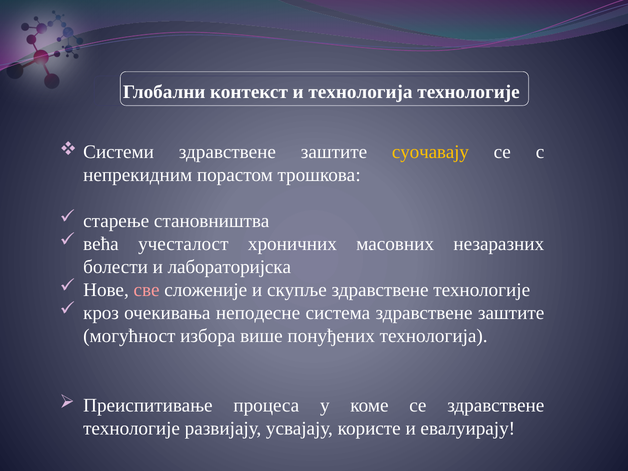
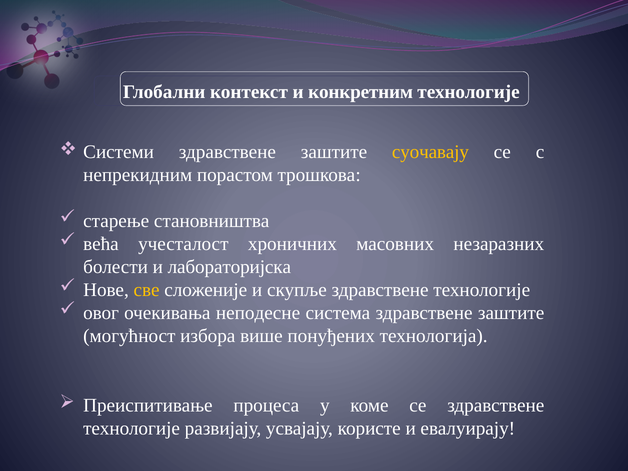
и технологија: технологија -> конкретним (361, 92)
све colour: pink -> yellow (147, 290)
кроз: кроз -> овог (101, 313)
